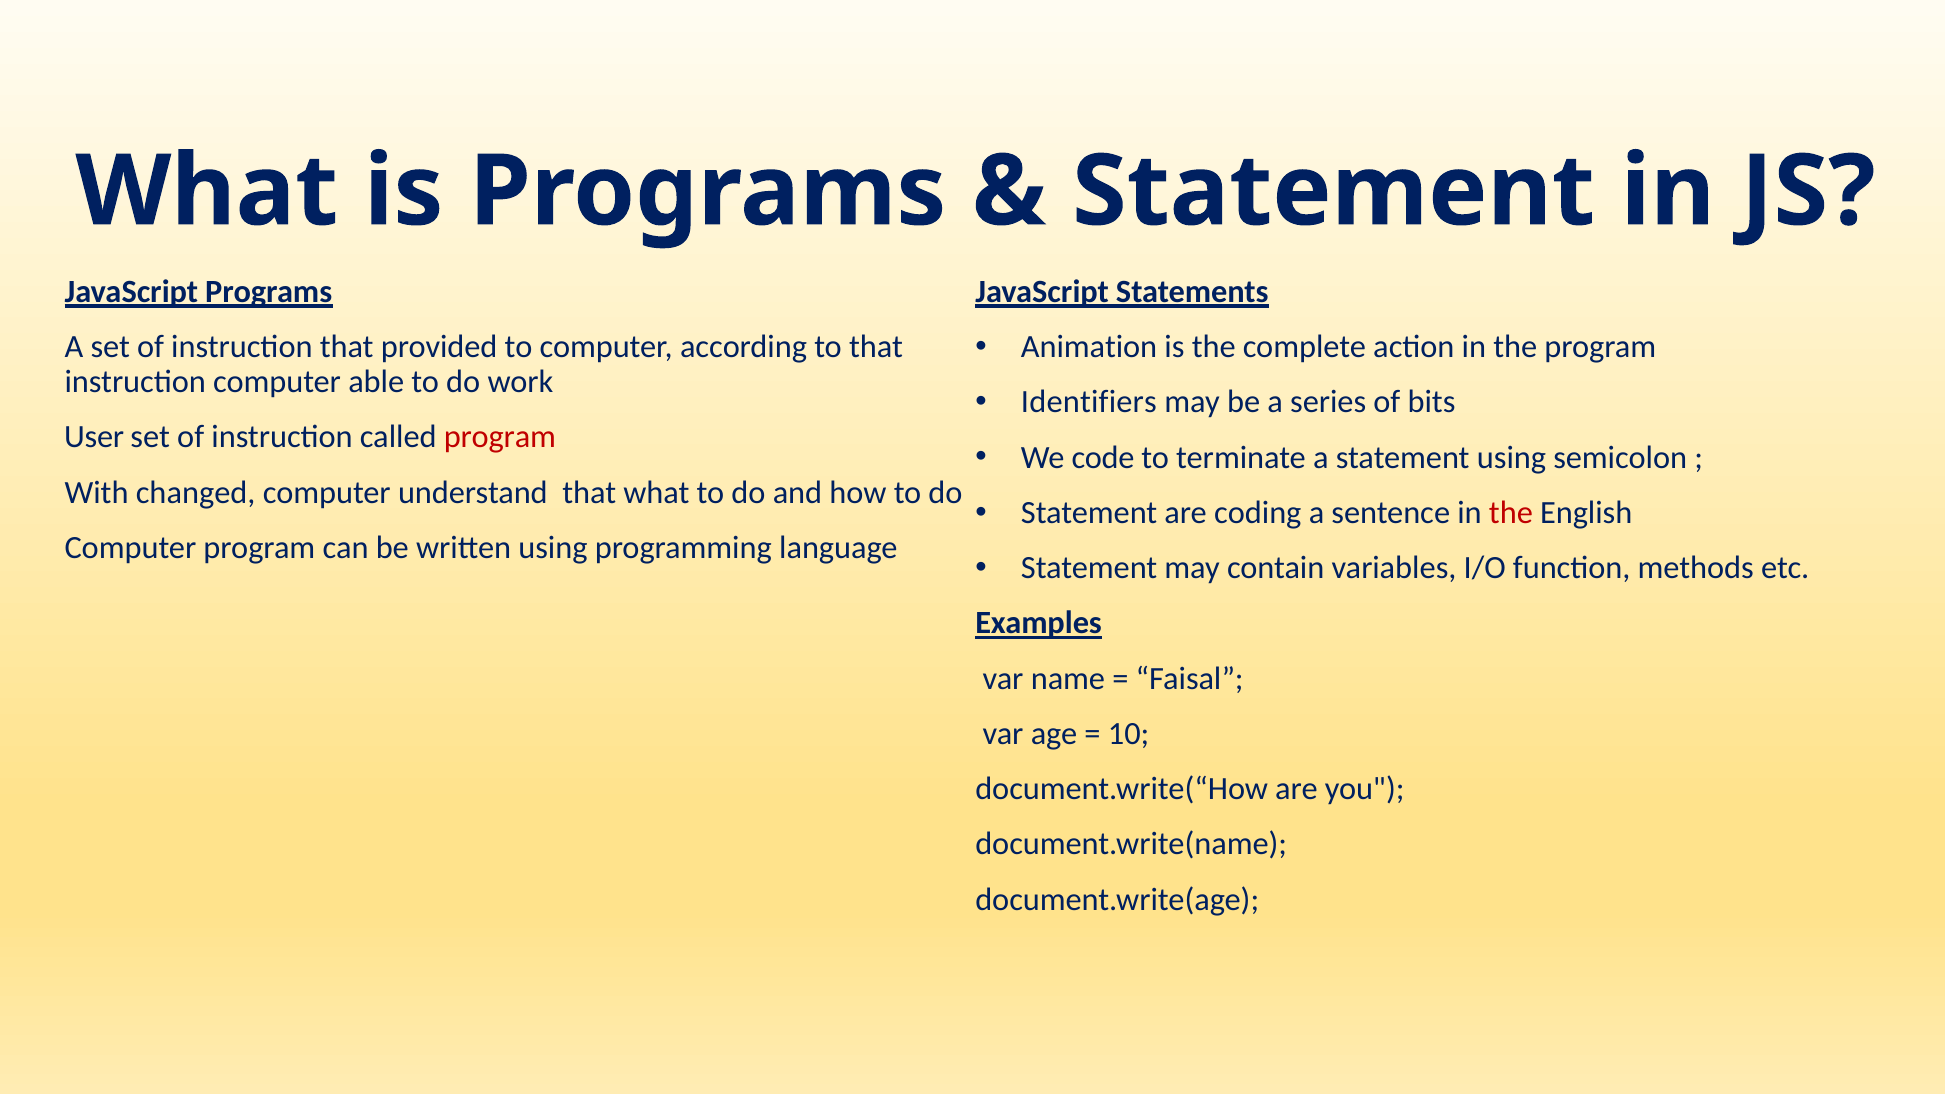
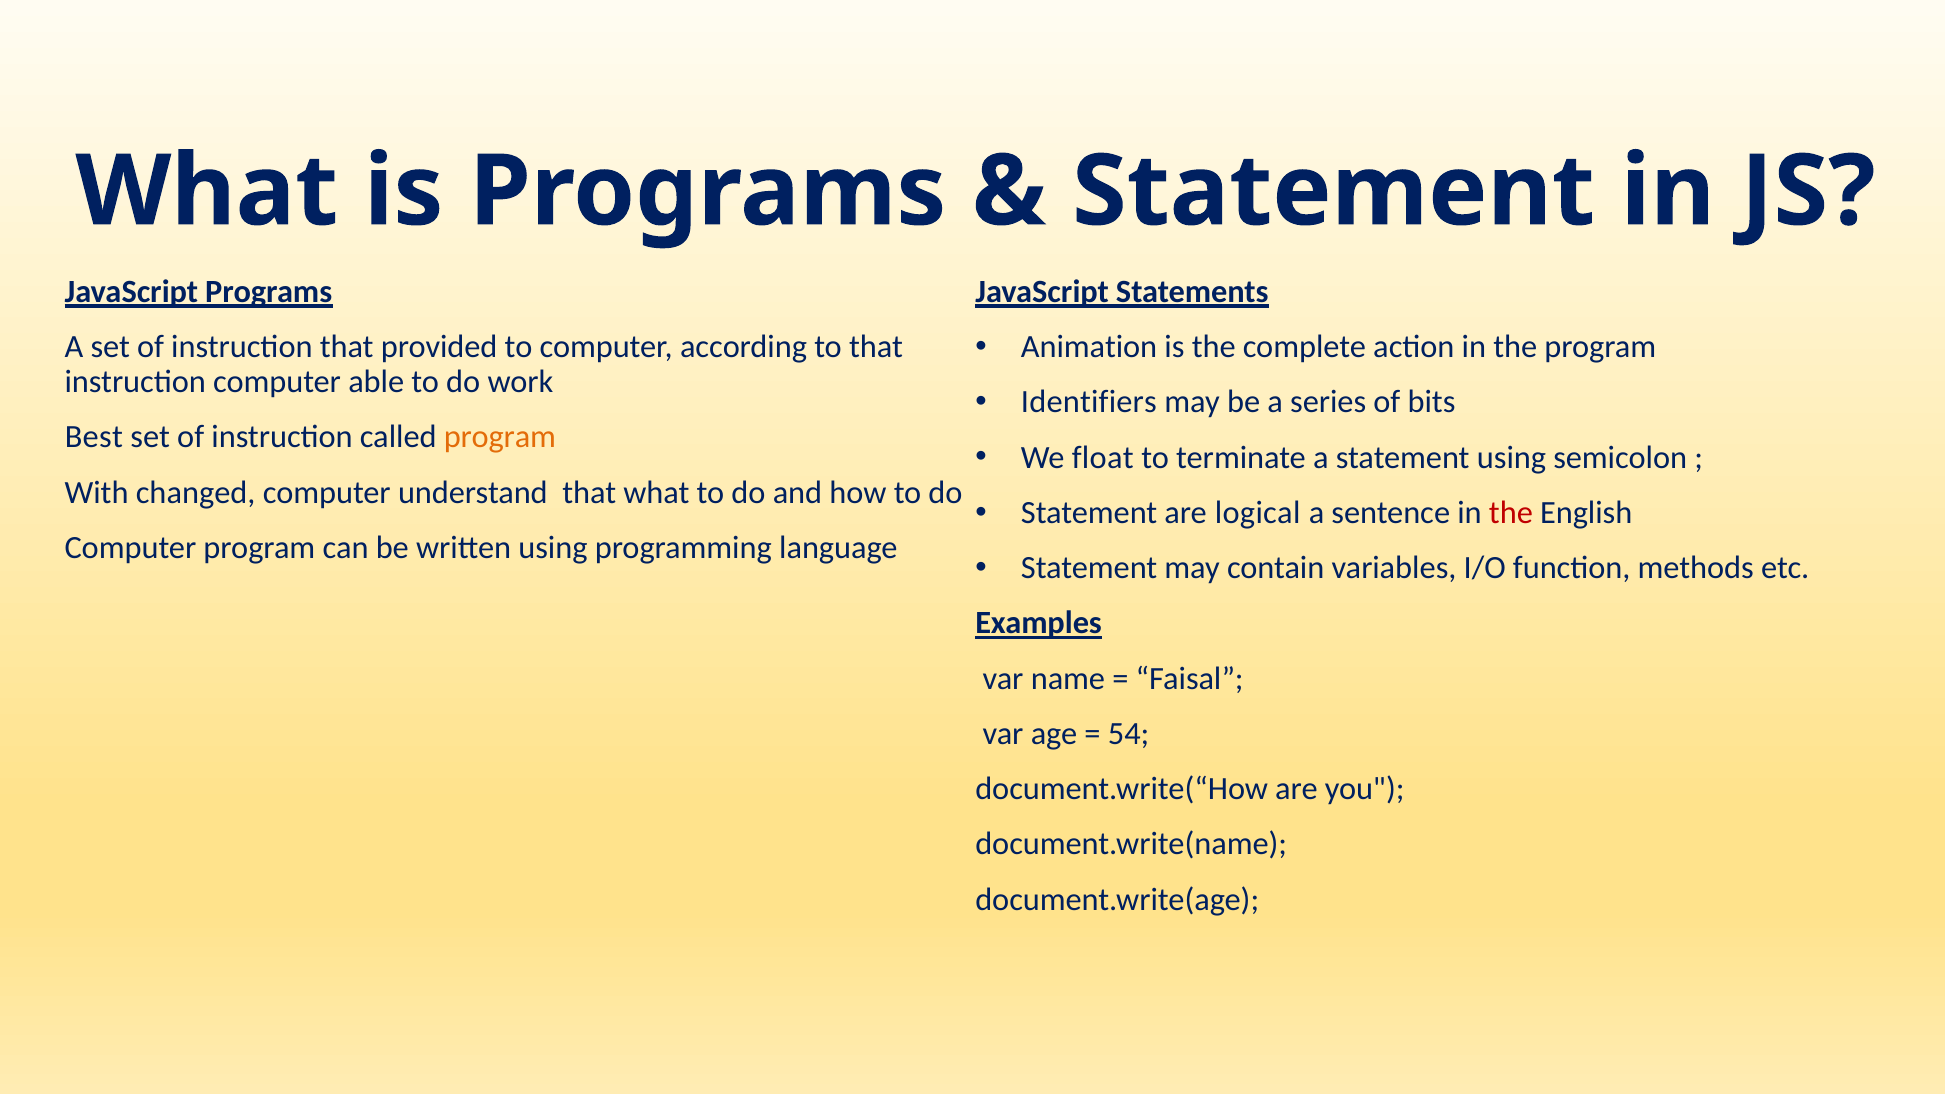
User: User -> Best (94, 437)
program colour: red -> orange (500, 437)
code: code -> float (1103, 458)
coding: coding -> logical (1258, 513)
10: 10 -> 54 (1129, 734)
